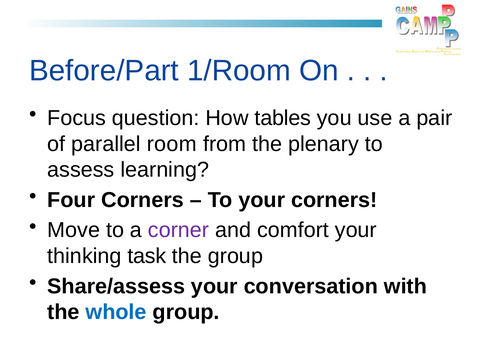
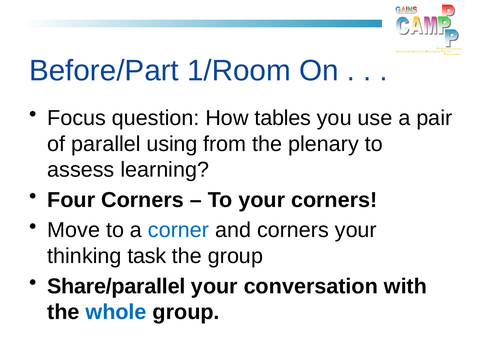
room: room -> using (172, 144)
corner colour: purple -> blue (179, 230)
and comfort: comfort -> corners (293, 230)
Share/assess: Share/assess -> Share/parallel (116, 286)
